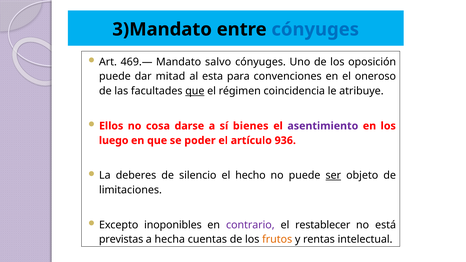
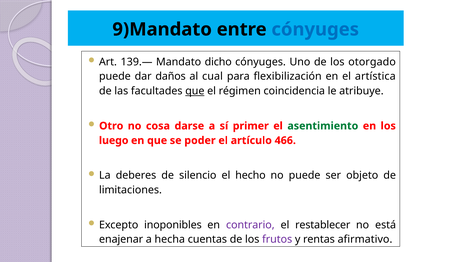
3)Mandato: 3)Mandato -> 9)Mandato (162, 29)
469.—: 469.— -> 139.— (137, 62)
salvo: salvo -> dicho (218, 62)
oposición: oposición -> otorgado (372, 62)
mitad: mitad -> daños (171, 76)
esta: esta -> cual (213, 76)
convenciones: convenciones -> flexibilización (288, 76)
oneroso: oneroso -> artística (375, 76)
Ellos: Ellos -> Otro (111, 126)
bienes: bienes -> primer (251, 126)
asentimiento colour: purple -> green (323, 126)
936: 936 -> 466 (285, 141)
ser underline: present -> none (333, 175)
previstas: previstas -> enajenar (121, 240)
frutos colour: orange -> purple (277, 240)
intelectual: intelectual -> afirmativo (365, 240)
